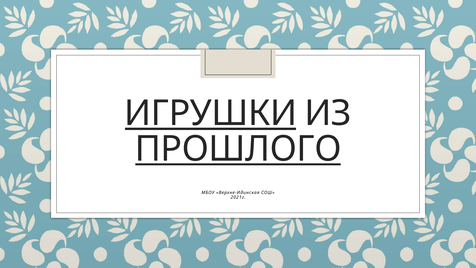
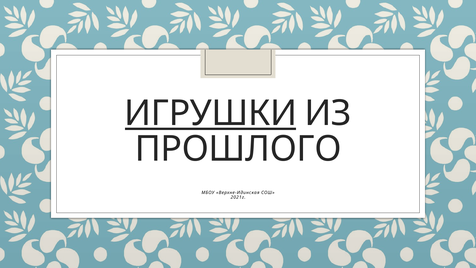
ПРОШЛОГО underline: present -> none (238, 149)
